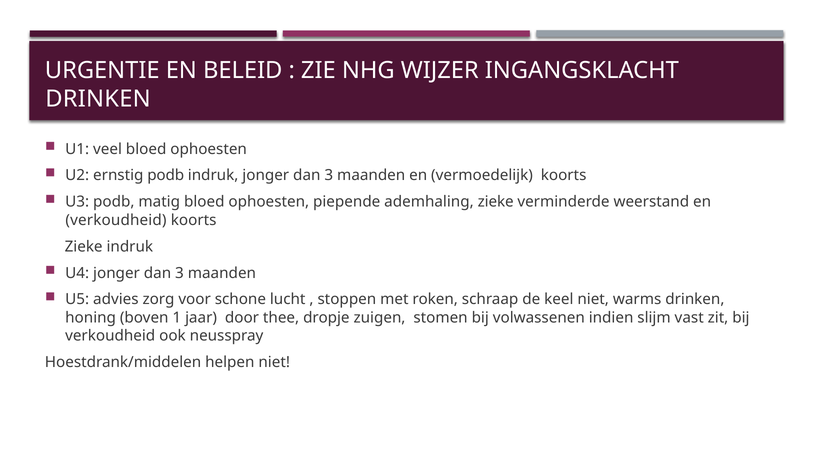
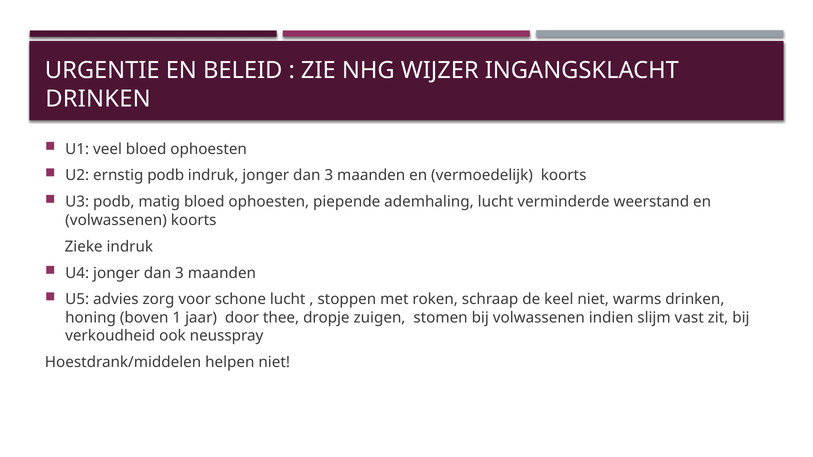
ademhaling zieke: zieke -> lucht (496, 202)
verkoudheid: verkoudheid -> volwassenen (116, 220)
